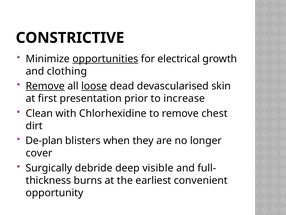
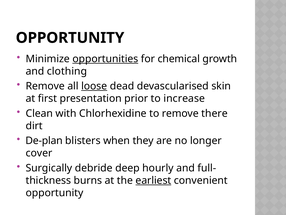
CONSTRICTIVE: CONSTRICTIVE -> OPPORTUNITY (70, 38)
electrical: electrical -> chemical (179, 59)
Remove underline: present -> none (45, 86)
chest: chest -> there (215, 113)
visible: visible -> hourly (158, 168)
earliest underline: none -> present (153, 180)
